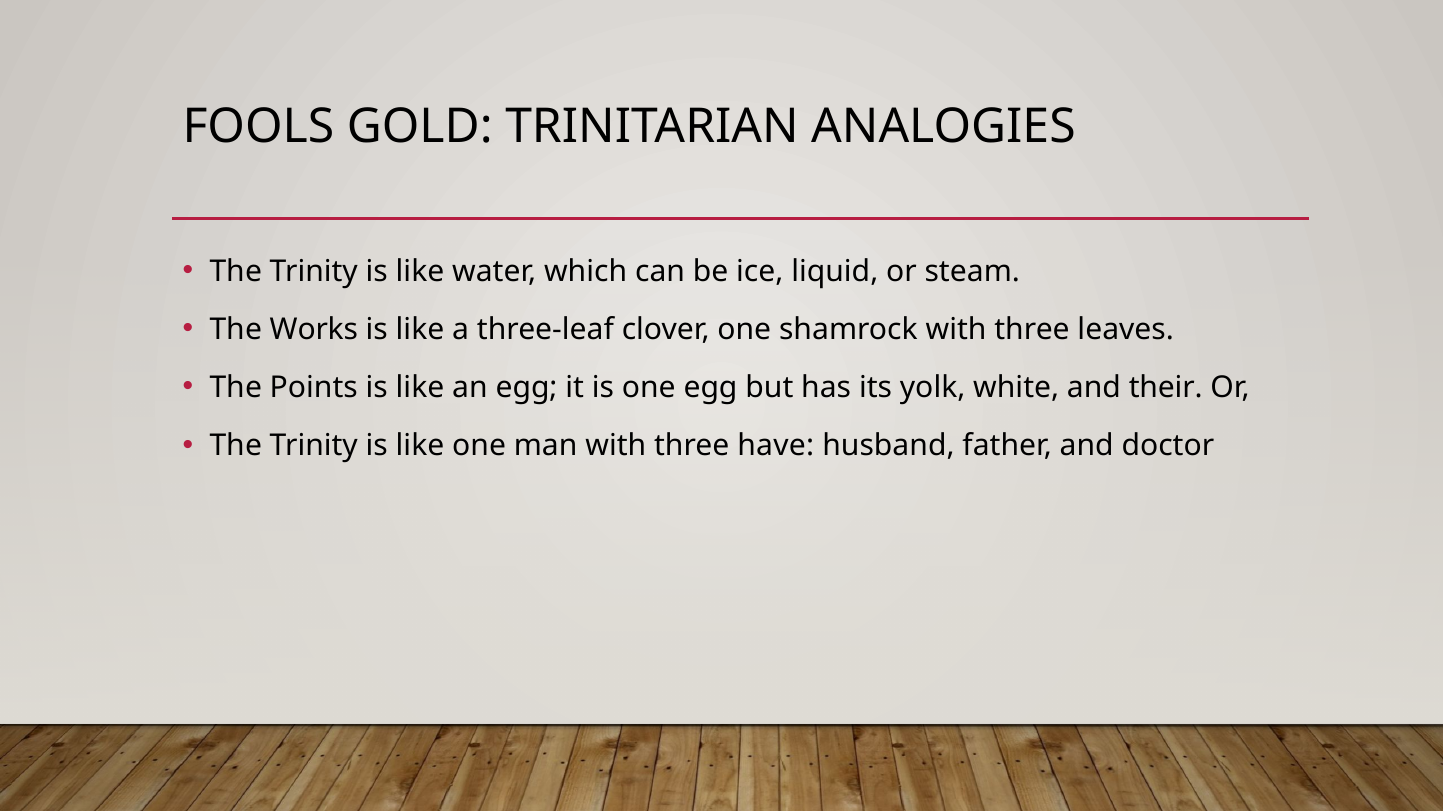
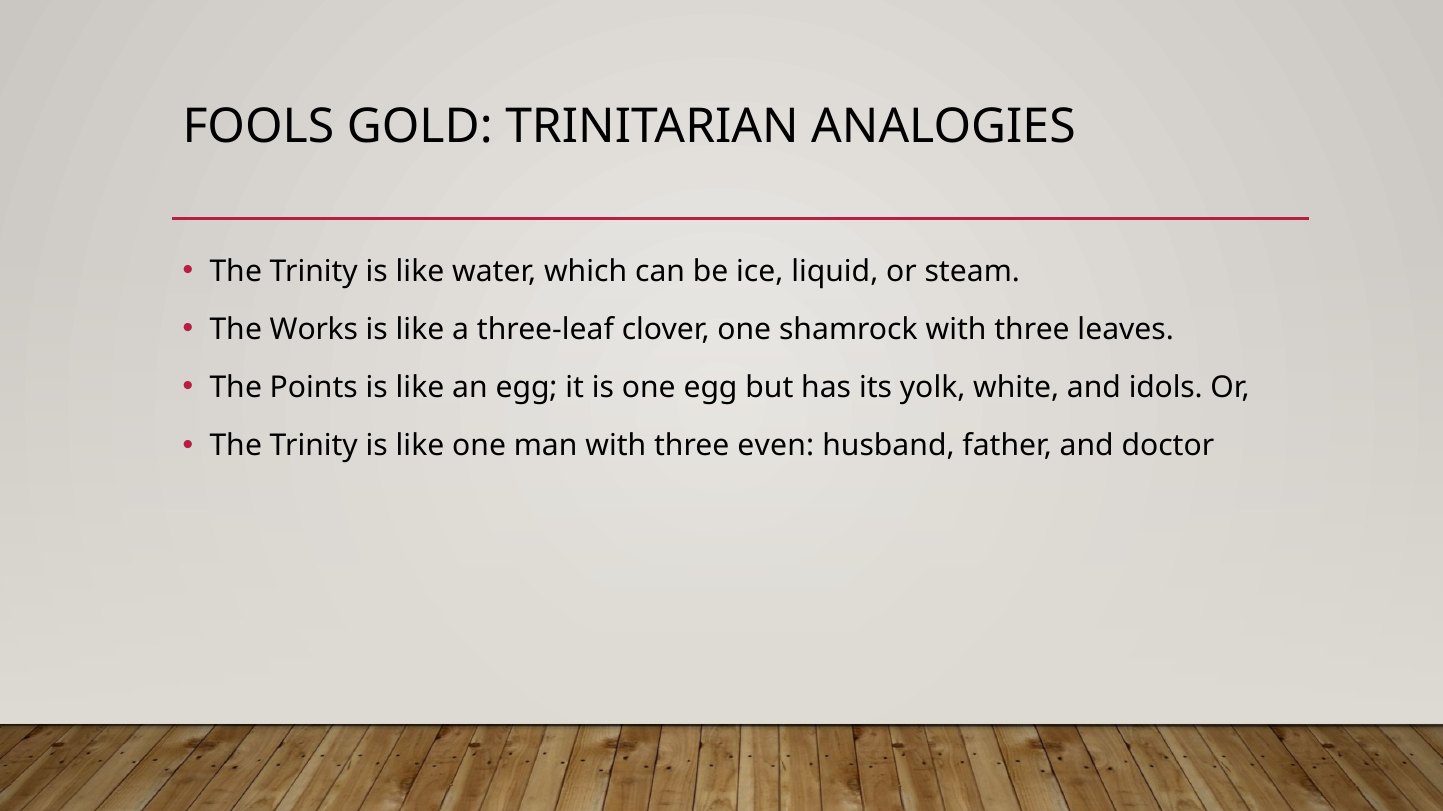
their: their -> idols (1166, 388)
have: have -> even (776, 446)
